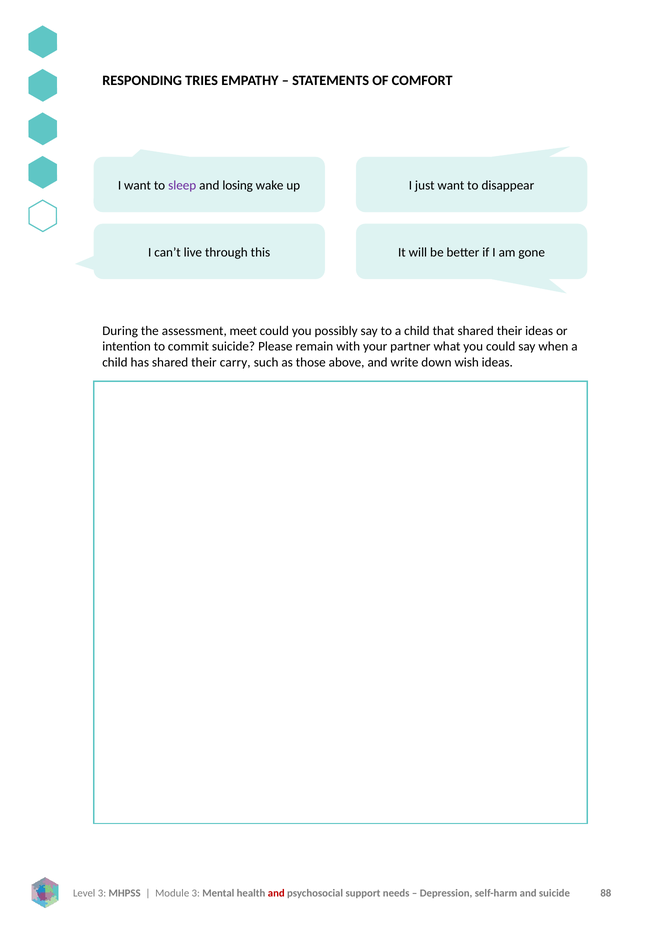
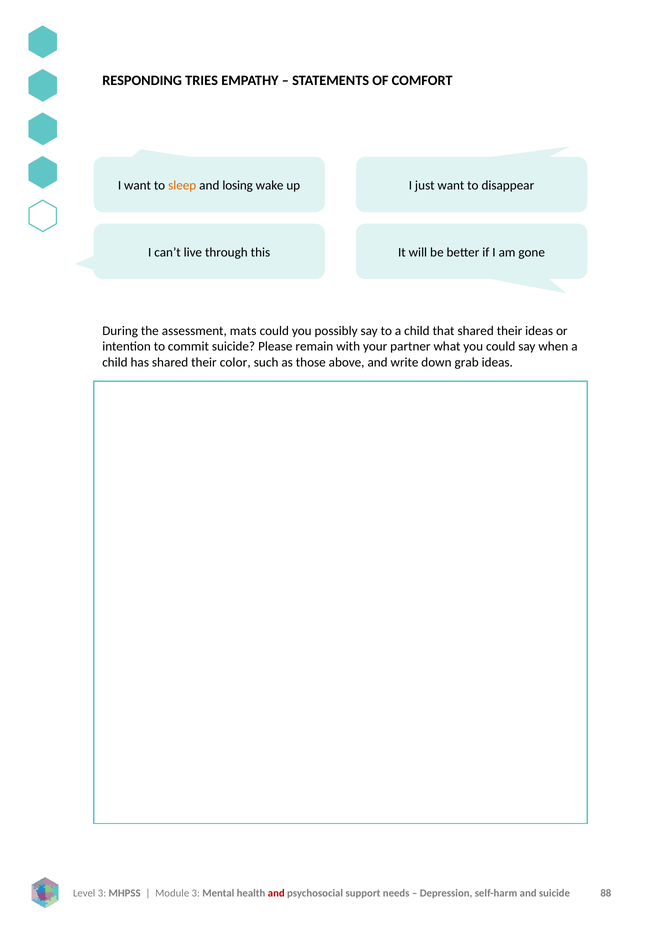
sleep colour: purple -> orange (182, 186)
meet: meet -> mats (243, 331)
carry: carry -> color (235, 363)
wish: wish -> grab (467, 363)
